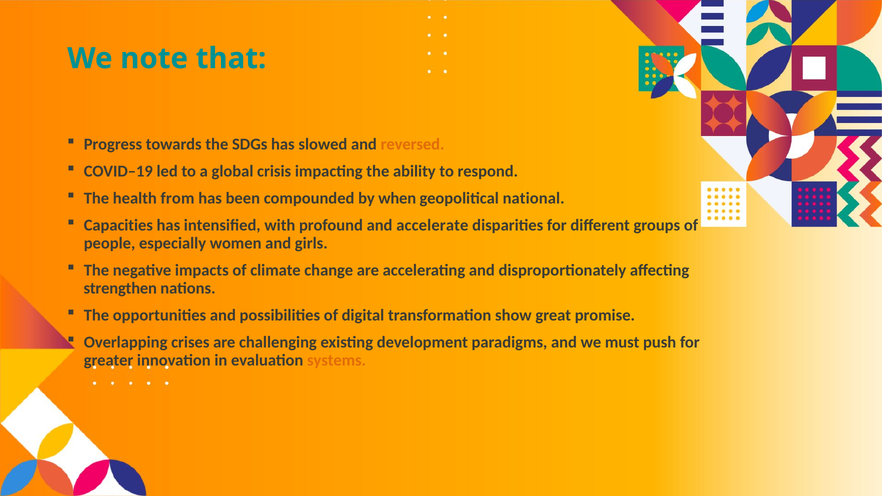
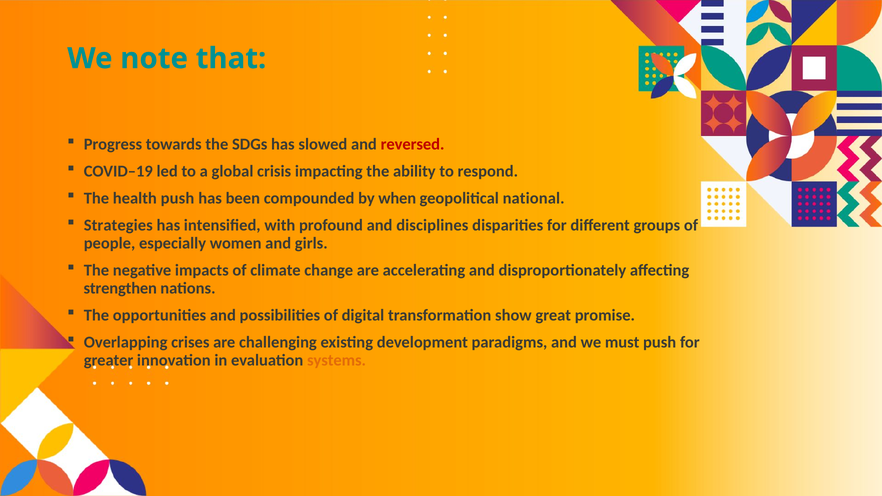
reversed colour: orange -> red (413, 144)
health from: from -> push (177, 198)
Capacities: Capacities -> Strategies (118, 225)
accelerate: accelerate -> disciplines (432, 225)
